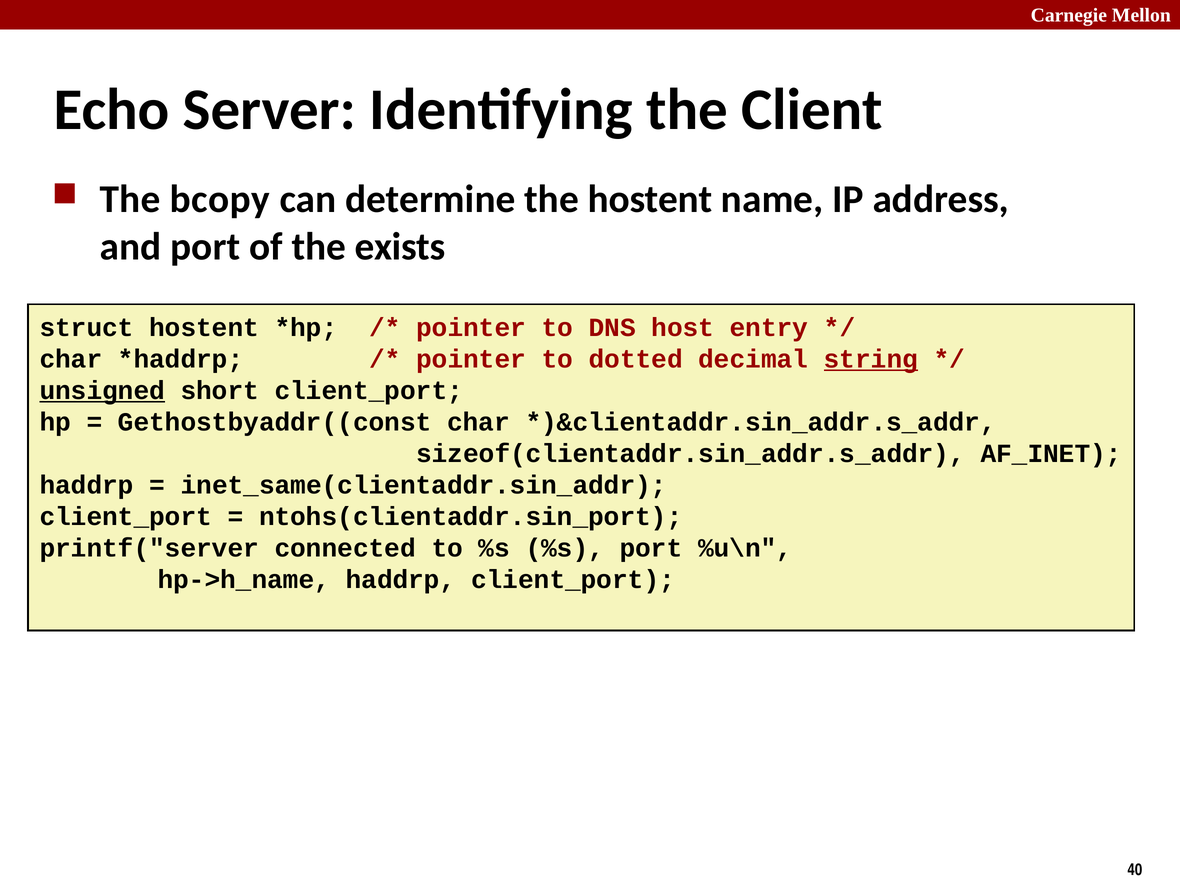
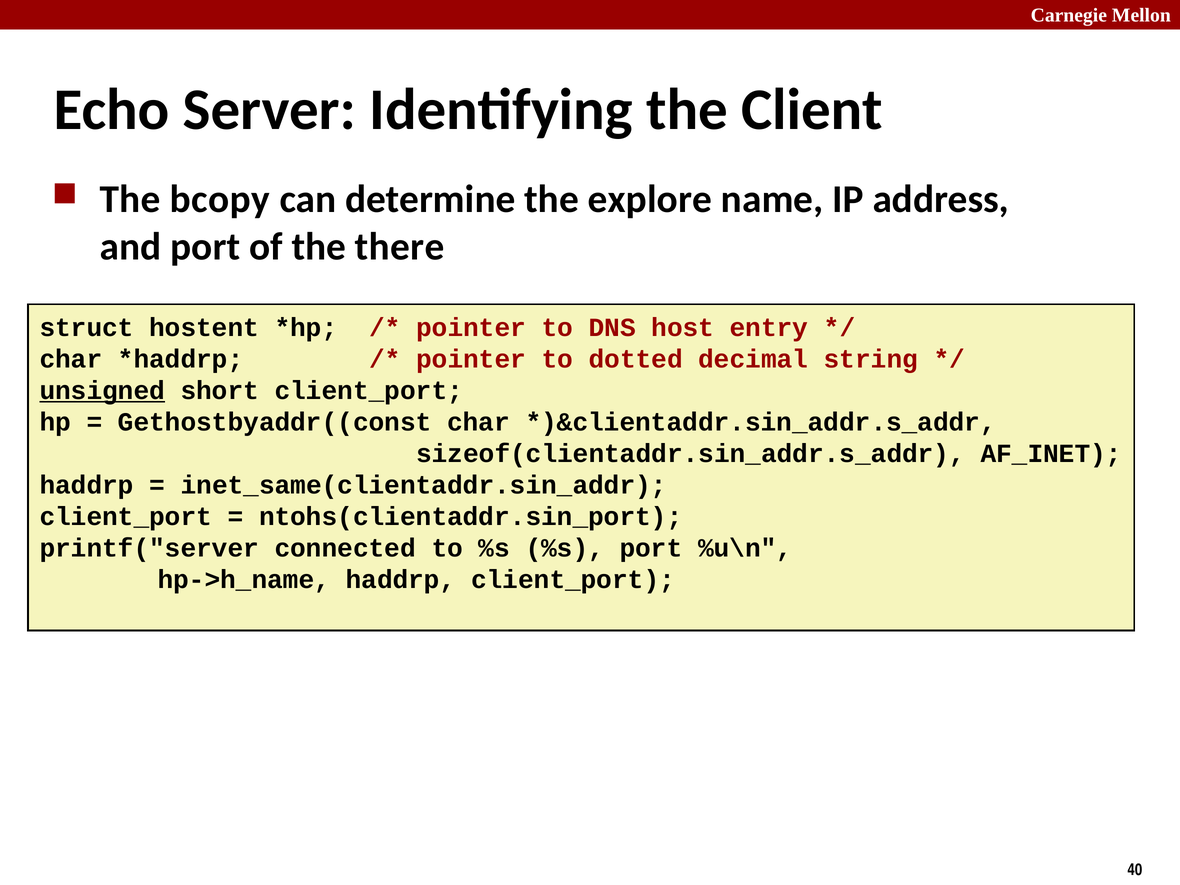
the hostent: hostent -> explore (650, 199)
exists: exists -> there (400, 247)
string underline: present -> none (871, 359)
